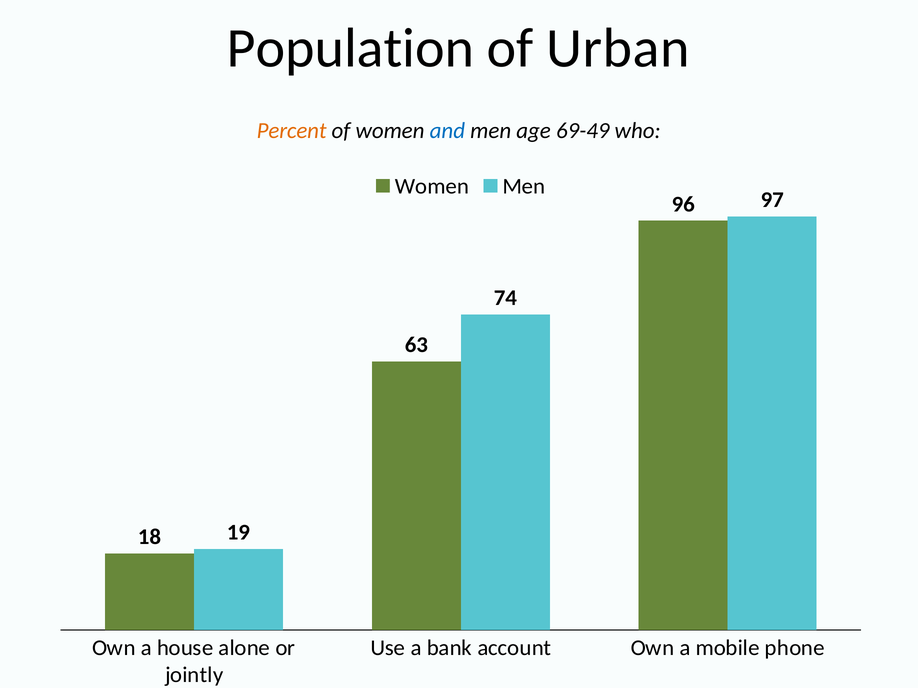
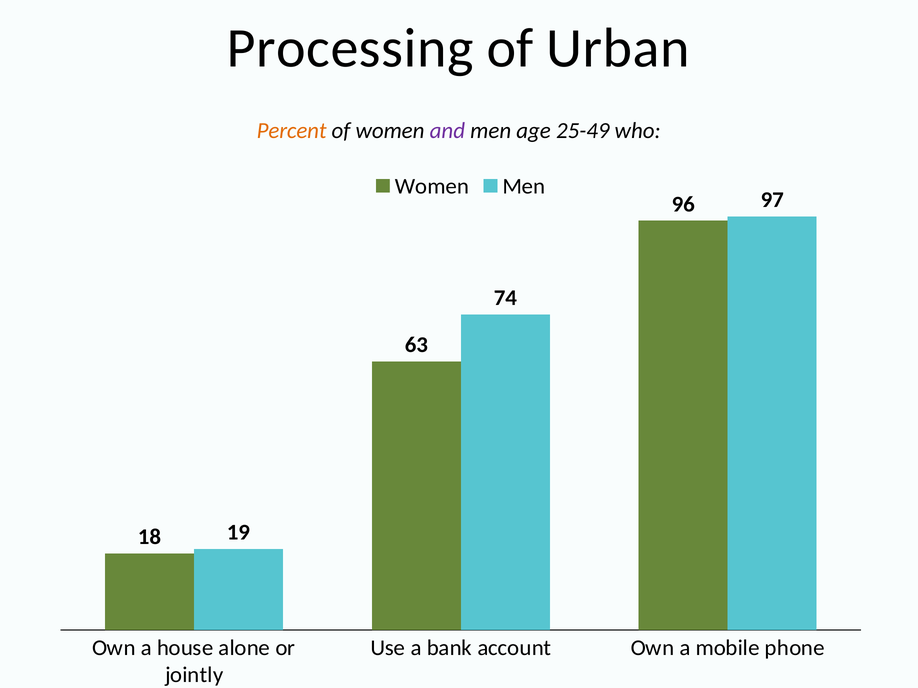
Population: Population -> Processing (350, 48)
and colour: blue -> purple (447, 131)
69-49: 69-49 -> 25-49 (583, 131)
